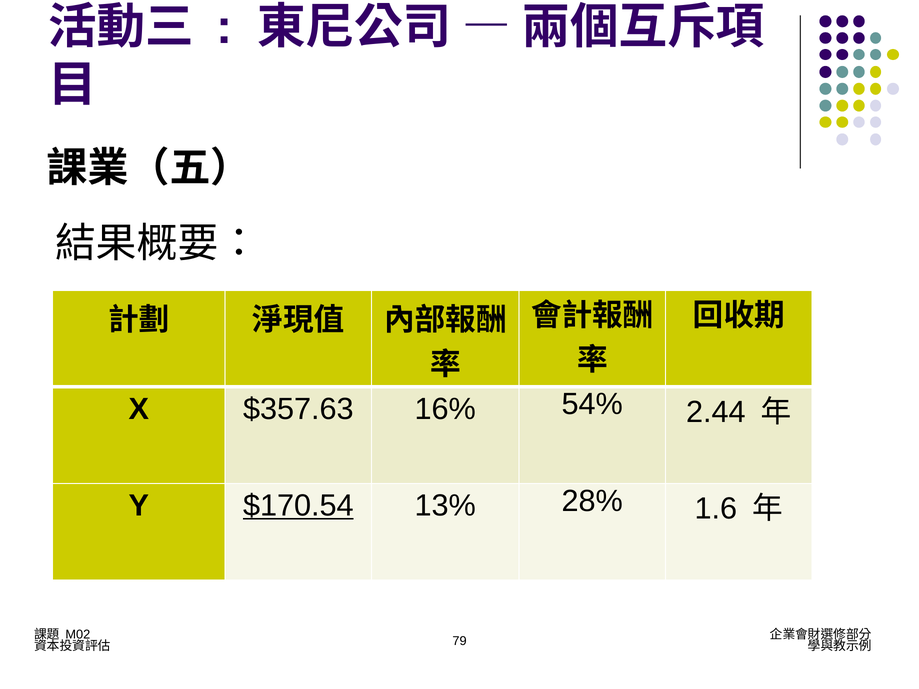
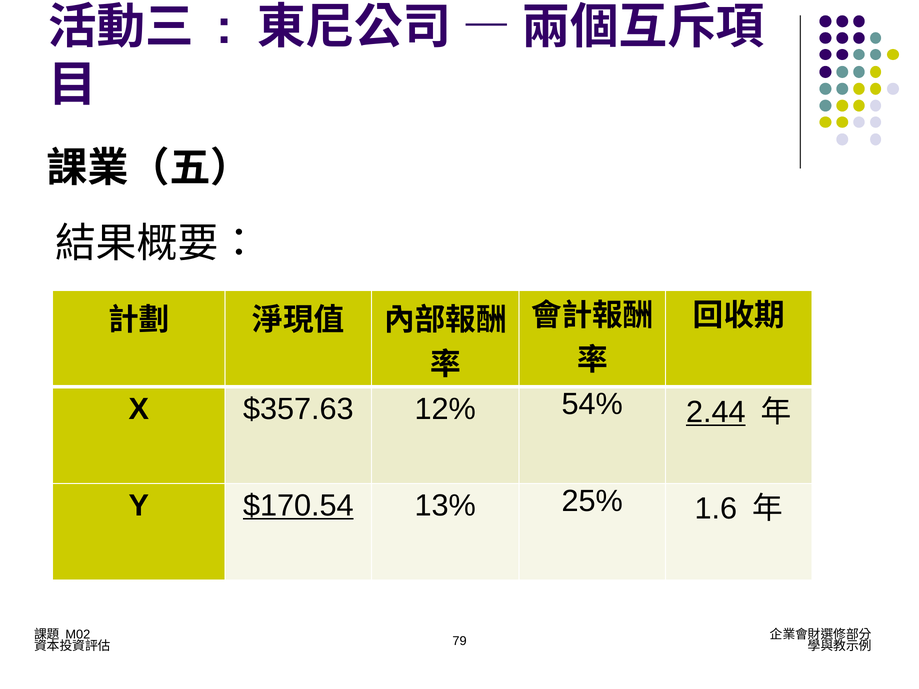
16%: 16% -> 12% (445, 409)
2.44 underline: none -> present (716, 412)
28%: 28% -> 25% (592, 501)
